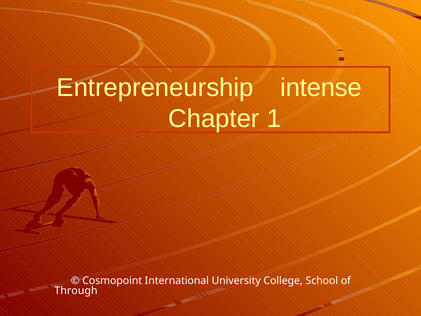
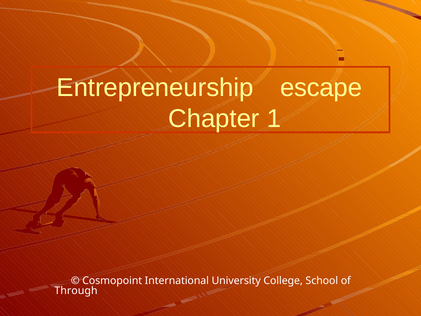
intense: intense -> escape (321, 88)
